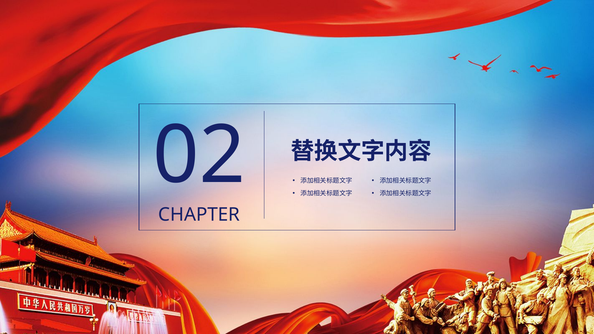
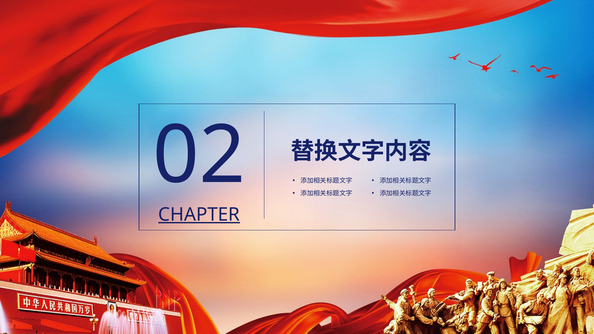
CHAPTER underline: none -> present (199, 215)
